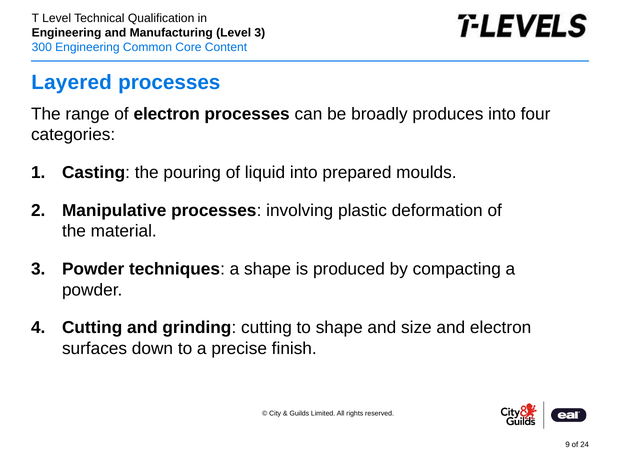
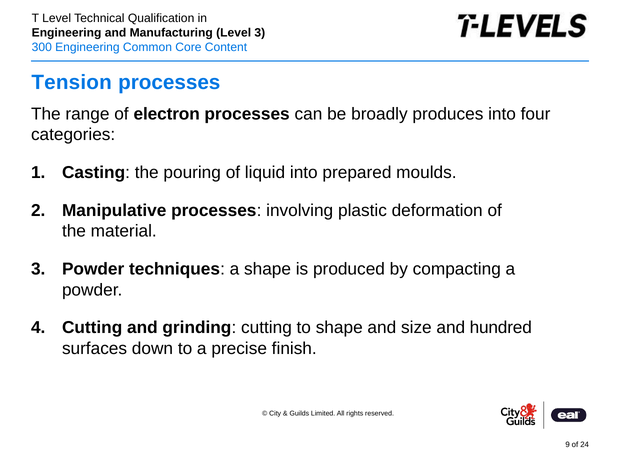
Layered: Layered -> Tension (72, 82)
and electron: electron -> hundred (501, 328)
